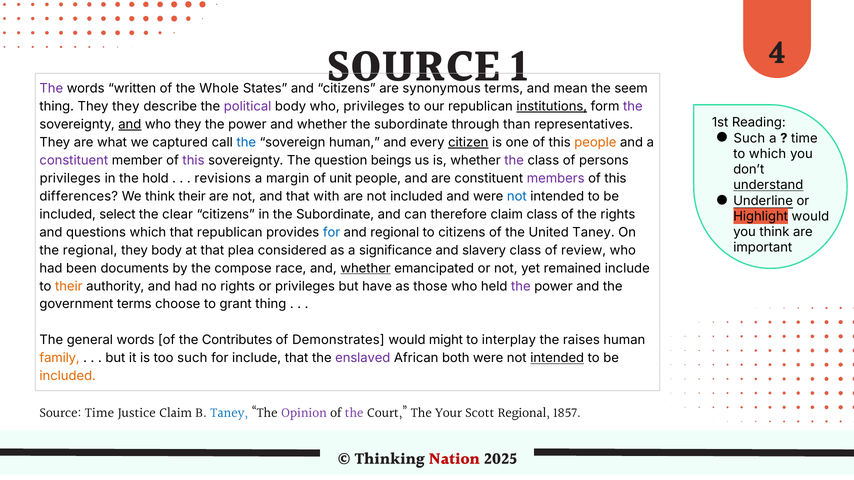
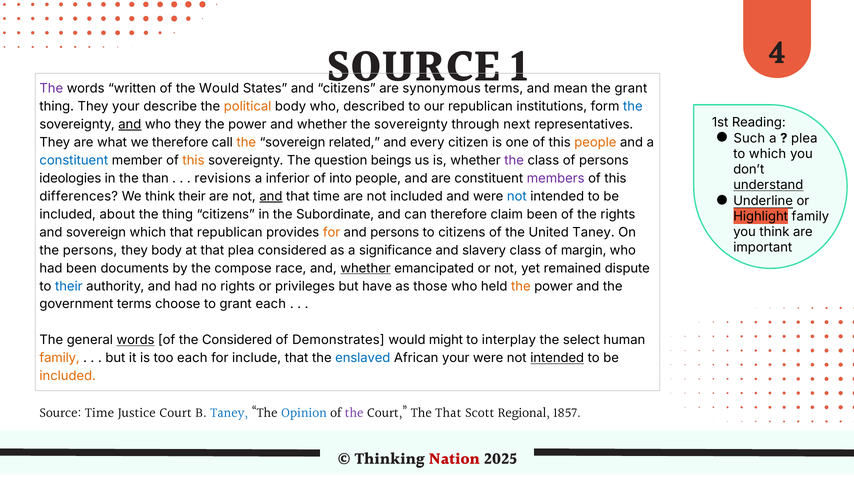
the Whole: Whole -> Would (219, 89)
the seem: seem -> grant (631, 89)
They they: they -> your (126, 107)
political colour: purple -> orange (248, 107)
who privileges: privileges -> described (374, 107)
institutions underline: present -> none (552, 107)
the colour: purple -> blue (633, 107)
subordinate: subordinate -> sovereignty (411, 125)
than: than -> next (517, 125)
time: time -> plea (804, 138)
we captured: captured -> therefore (180, 143)
the colour: blue -> orange (246, 143)
sovereign human: human -> related (354, 143)
citizen underline: present -> none (468, 143)
constituent colour: purple -> blue (74, 161)
this colour: purple -> orange (194, 161)
privileges: privileges -> ideologies (70, 179)
hold: hold -> than (156, 179)
margin: margin -> inferior (288, 179)
unit: unit -> into (341, 179)
and underline: none -> present (271, 197)
that with: with -> time (326, 197)
select: select -> about (117, 214)
the clear: clear -> thing (178, 214)
claim class: class -> been (542, 214)
Highlight would: would -> family (810, 217)
and questions: questions -> sovereign (96, 232)
for colour: blue -> orange (332, 232)
and regional: regional -> persons (395, 232)
the regional: regional -> persons (90, 250)
review: review -> margin (584, 250)
remained include: include -> dispute (627, 268)
their colour: orange -> blue (69, 286)
the colour: purple -> orange (521, 286)
grant thing: thing -> each (271, 304)
words underline: none -> present (136, 340)
the Contributes: Contributes -> Considered (237, 340)
raises: raises -> select (581, 340)
too such: such -> each (192, 358)
enslaved colour: purple -> blue (363, 358)
African both: both -> your (456, 358)
Justice Claim: Claim -> Court (176, 413)
Opinion colour: purple -> blue (304, 413)
The Your: Your -> That (448, 413)
